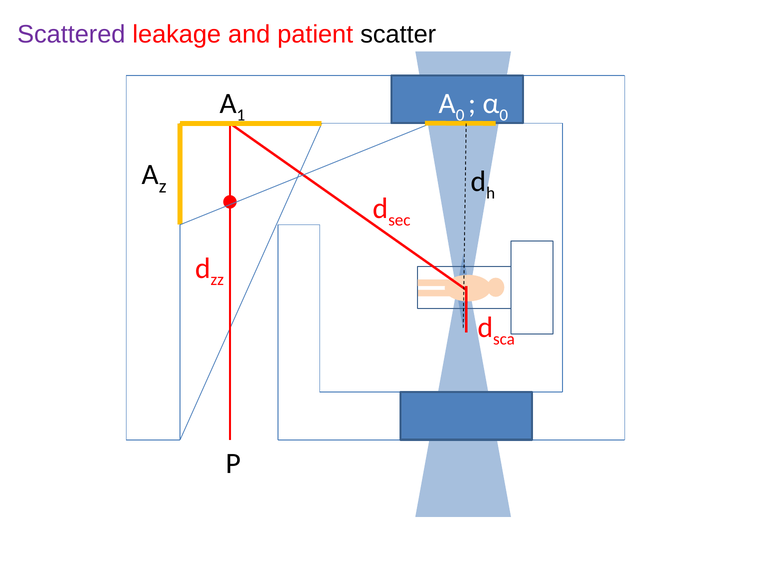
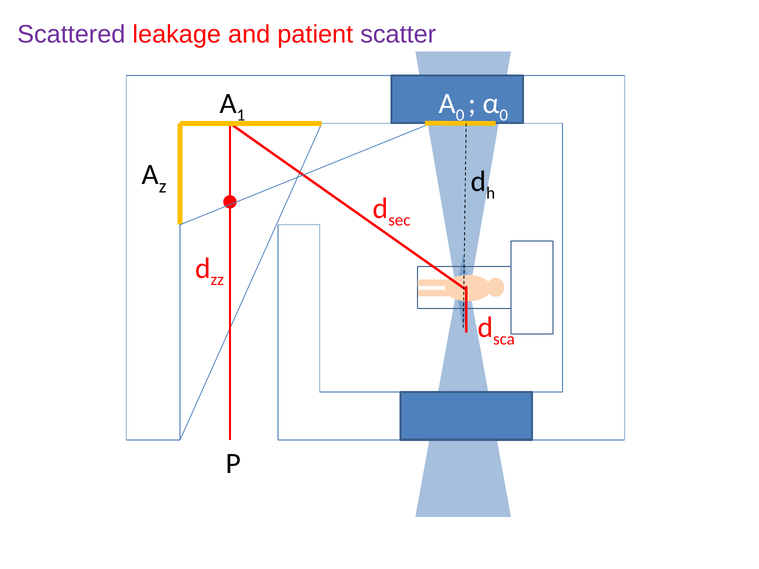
scatter colour: black -> purple (398, 34)
